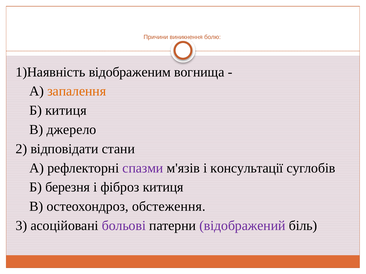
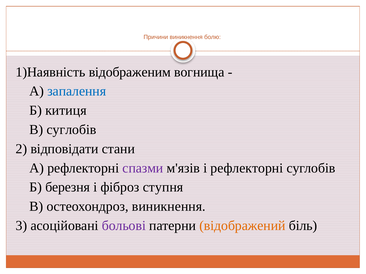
запалення colour: orange -> blue (77, 91)
В джерело: джерело -> суглобів (71, 130)
і консультації: консультації -> рефлекторні (247, 168)
фіброз китиця: китиця -> ступня (163, 188)
остеохондроз обстеження: обстеження -> виникнення (169, 207)
відображений colour: purple -> orange (242, 226)
